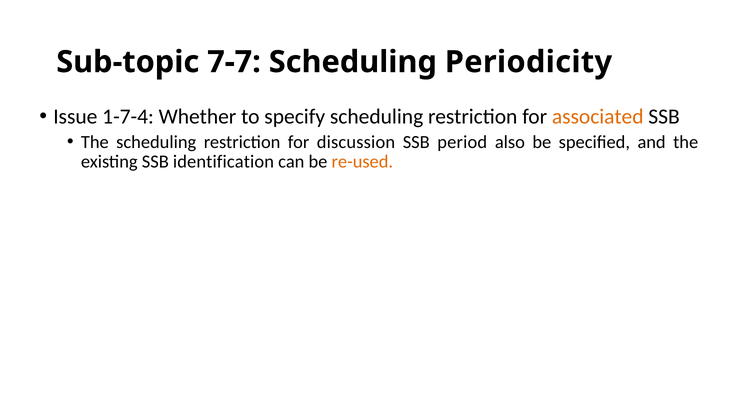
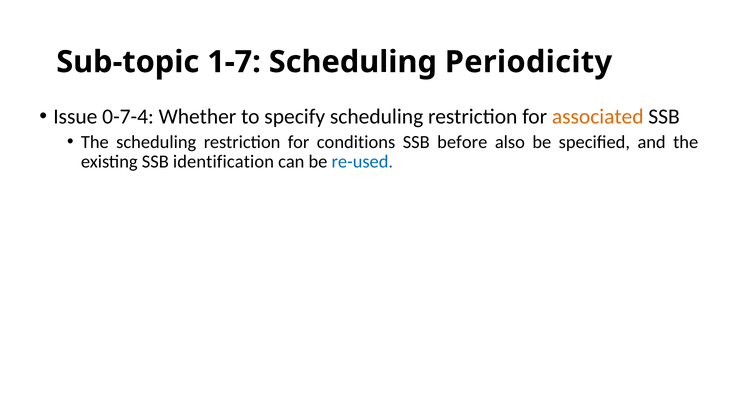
7-7: 7-7 -> 1-7 (234, 62)
1-7-4: 1-7-4 -> 0-7-4 (128, 117)
discussion: discussion -> conditions (356, 142)
period: period -> before (462, 142)
re-used colour: orange -> blue (362, 162)
